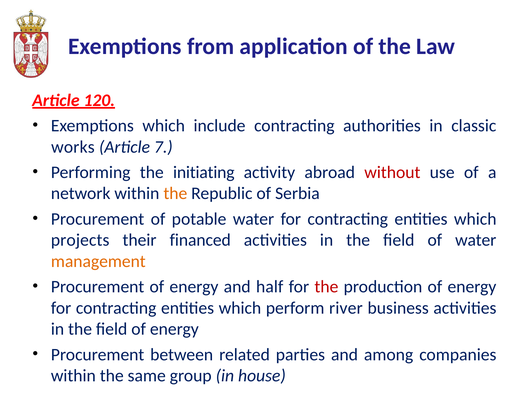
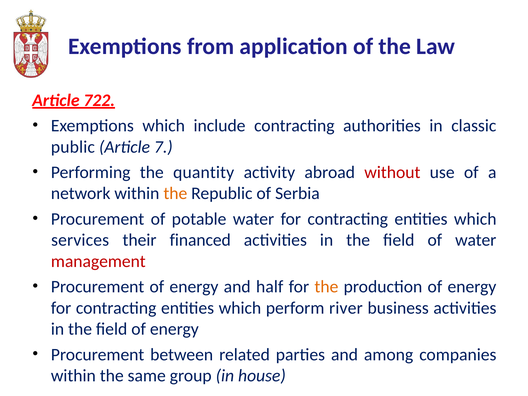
120: 120 -> 722 (99, 100)
works: works -> public (73, 147)
initiating: initiating -> quantity (204, 172)
projects: projects -> services (80, 240)
management colour: orange -> red (98, 261)
the colour: red -> orange (326, 287)
